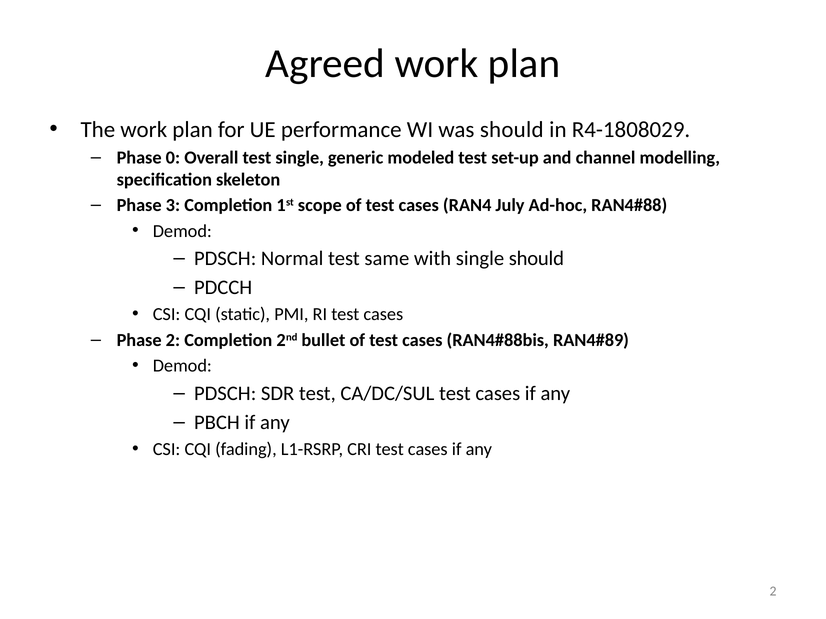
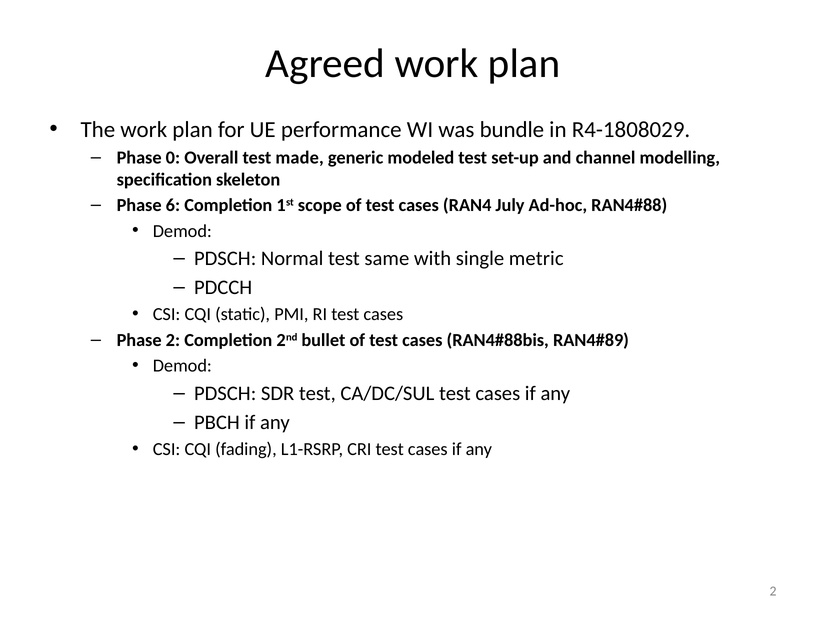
was should: should -> bundle (512, 130)
test single: single -> made (300, 158)
3: 3 -> 6 (173, 205)
single should: should -> metric (536, 259)
